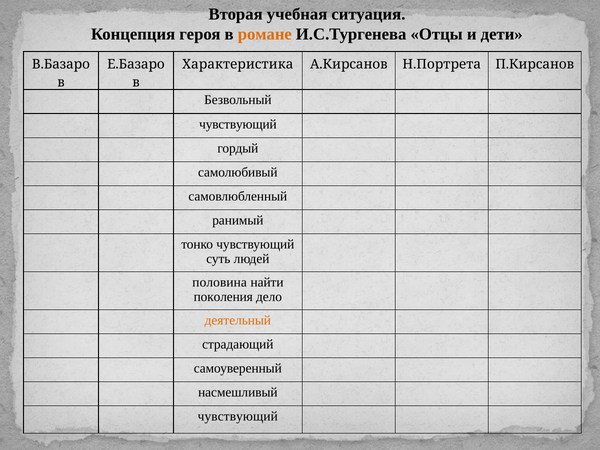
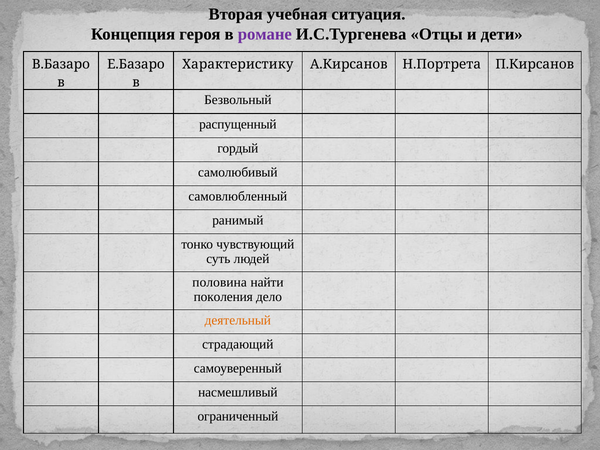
романе colour: orange -> purple (265, 34)
Характеристика: Характеристика -> Характеристику (238, 64)
чувствующий: чувствующий -> распущенный (238, 124)
чувствующий: чувствующий -> ограниченный (238, 416)
